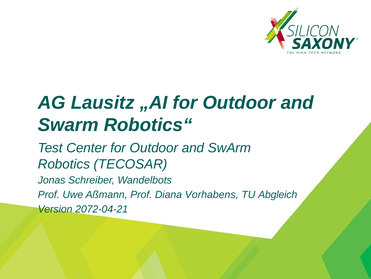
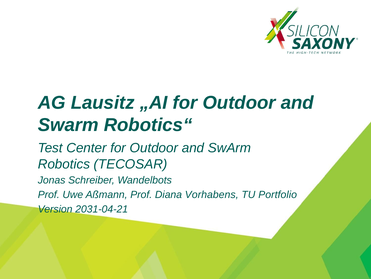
Abgleich: Abgleich -> Portfolio (278, 194)
2072-04-21: 2072-04-21 -> 2031-04-21 (102, 209)
